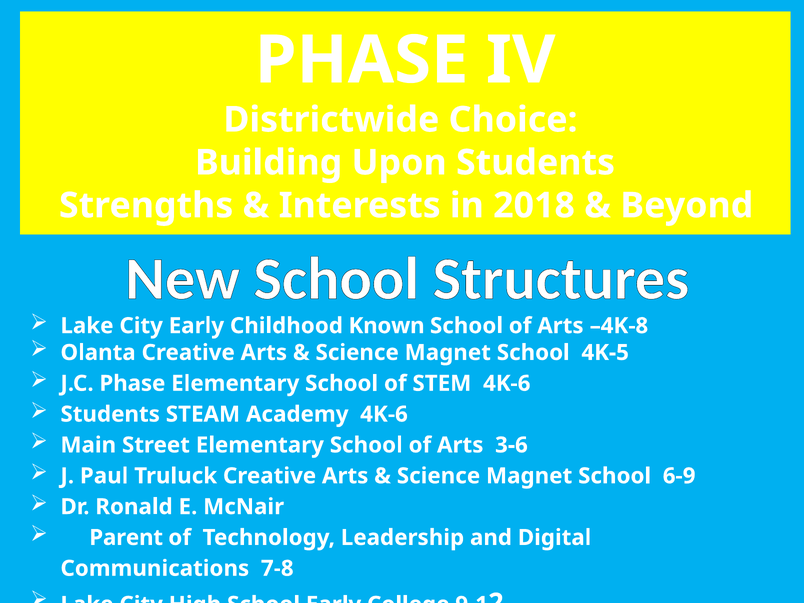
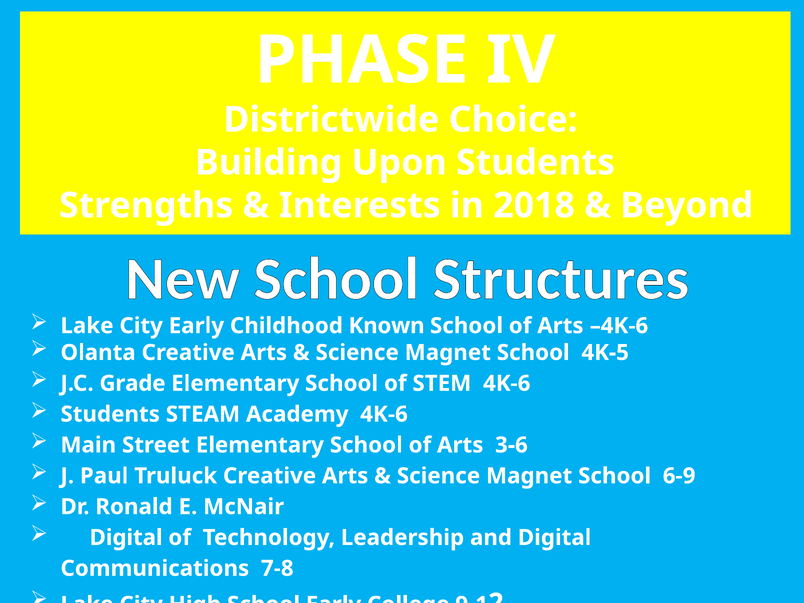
–4K-8: –4K-8 -> –4K-6 (619, 326)
J.C Phase: Phase -> Grade (132, 383)
Parent: Parent -> Digital (126, 538)
